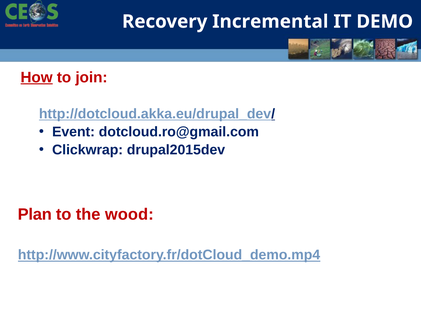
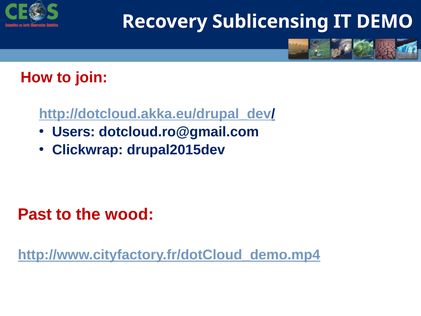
Incremental: Incremental -> Sublicensing (270, 22)
How underline: present -> none (37, 77)
Event: Event -> Users (74, 132)
Plan: Plan -> Past (35, 214)
